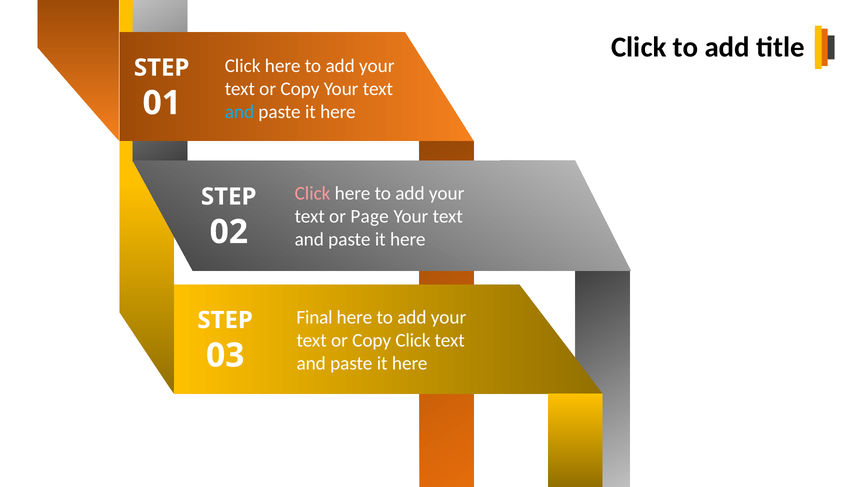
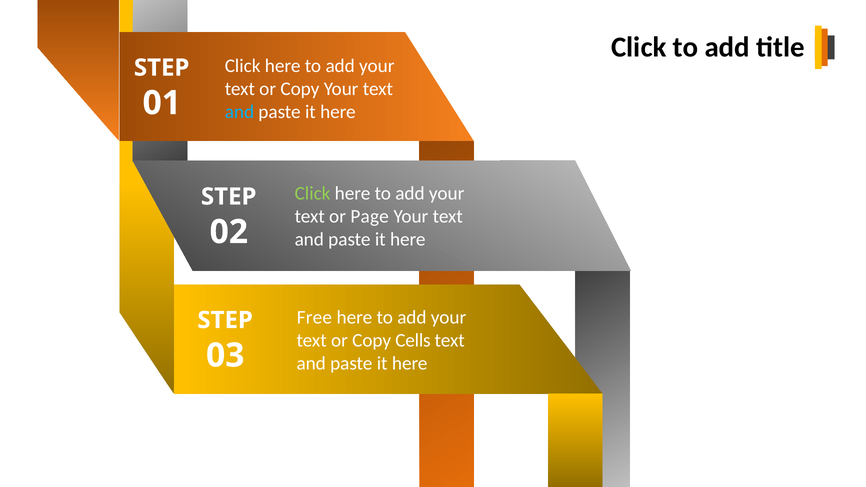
Click colour: pink -> light green (313, 193)
Final: Final -> Free (314, 317)
Copy Click: Click -> Cells (413, 340)
